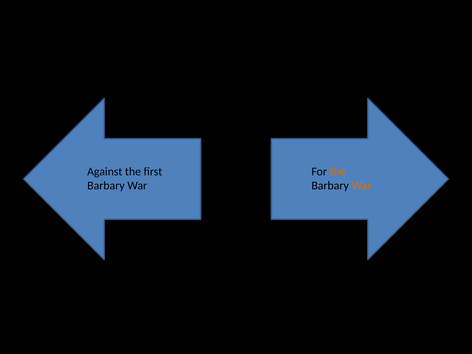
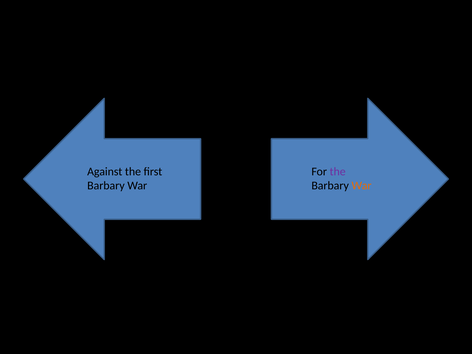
the colour: orange -> purple (338, 171)
